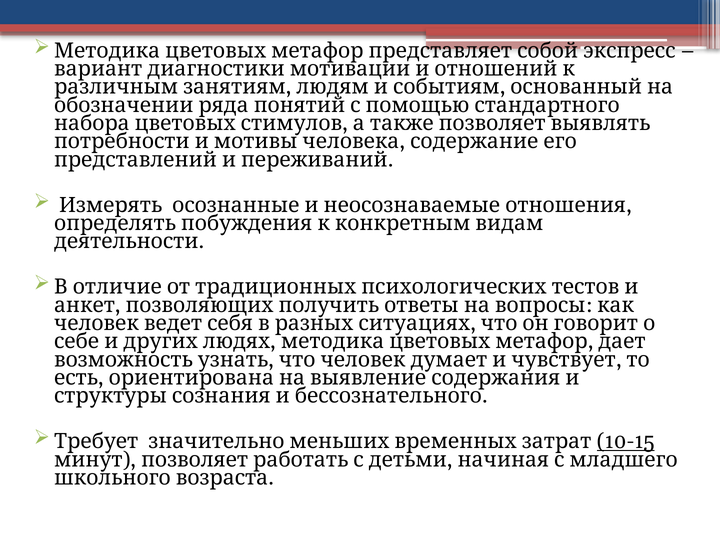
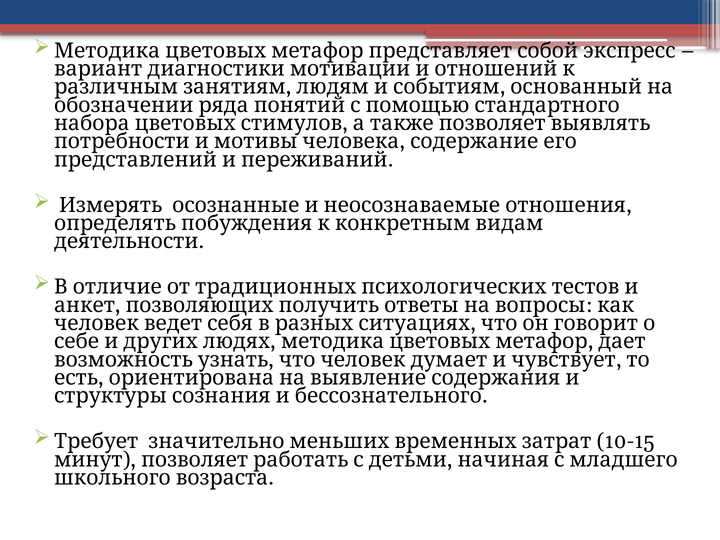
10-15 underline: present -> none (626, 441)
